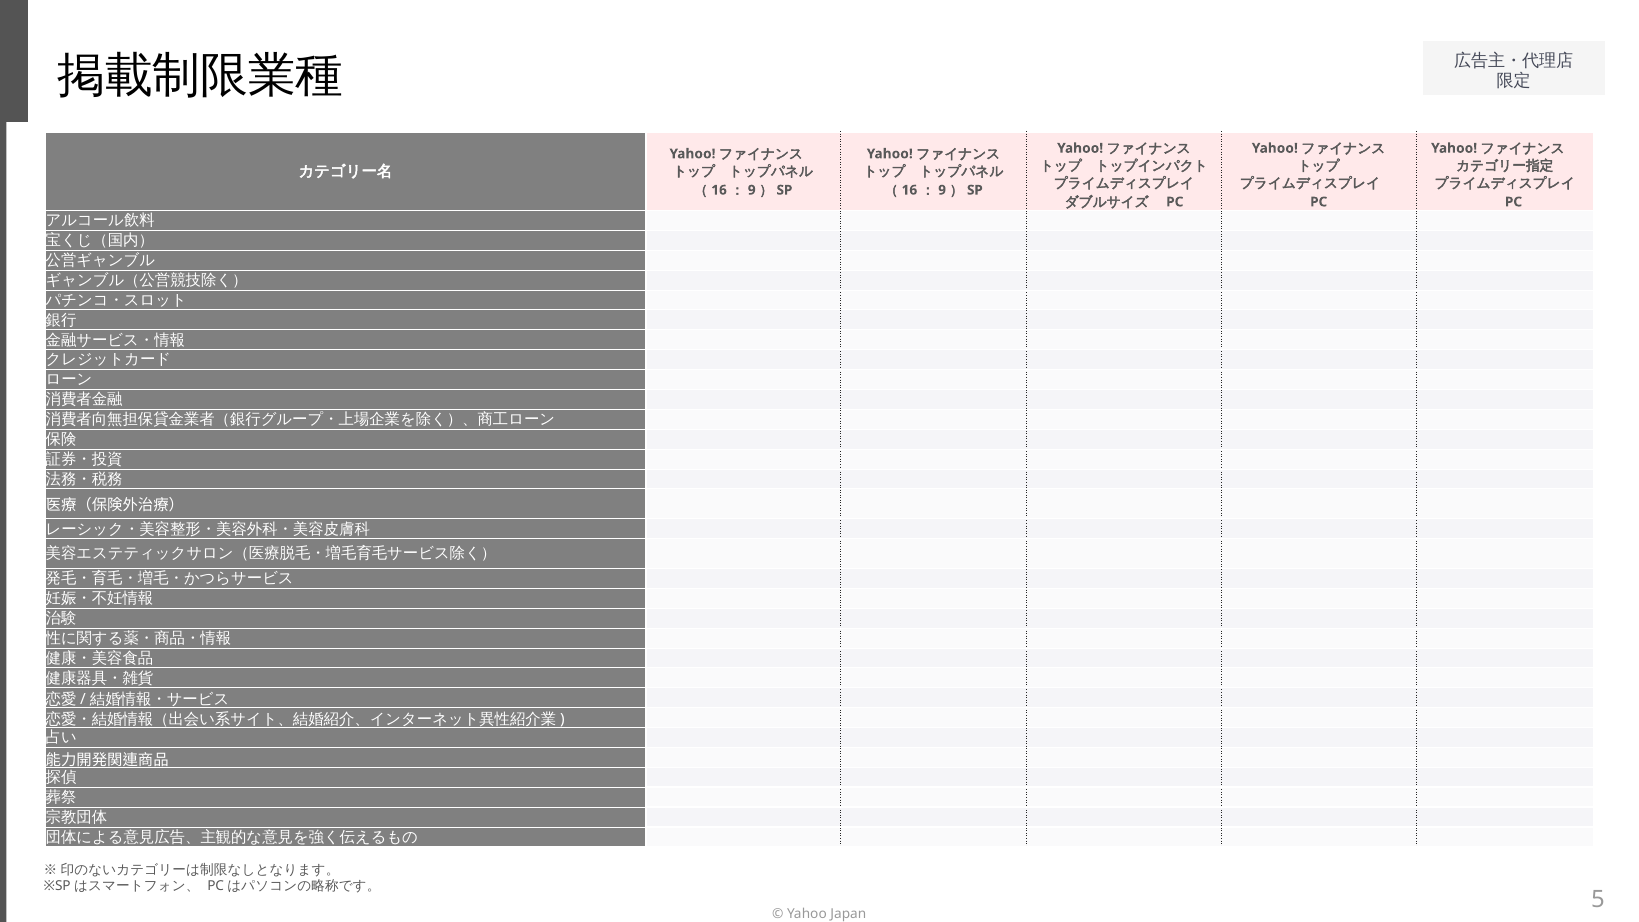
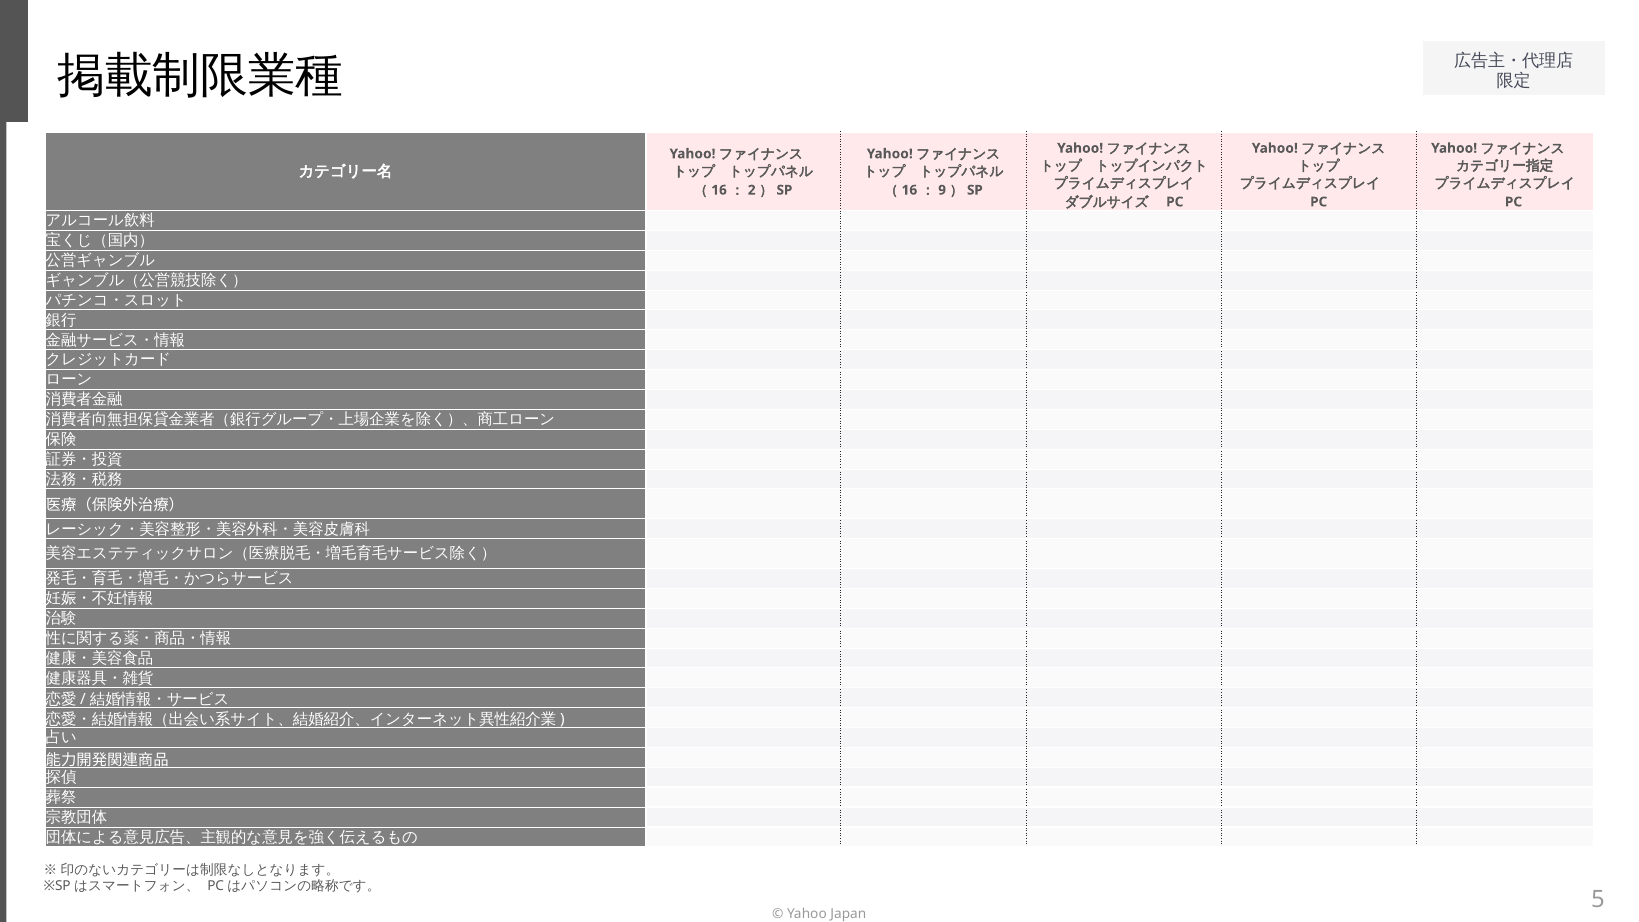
9: 9 -> 2 (752, 190)
